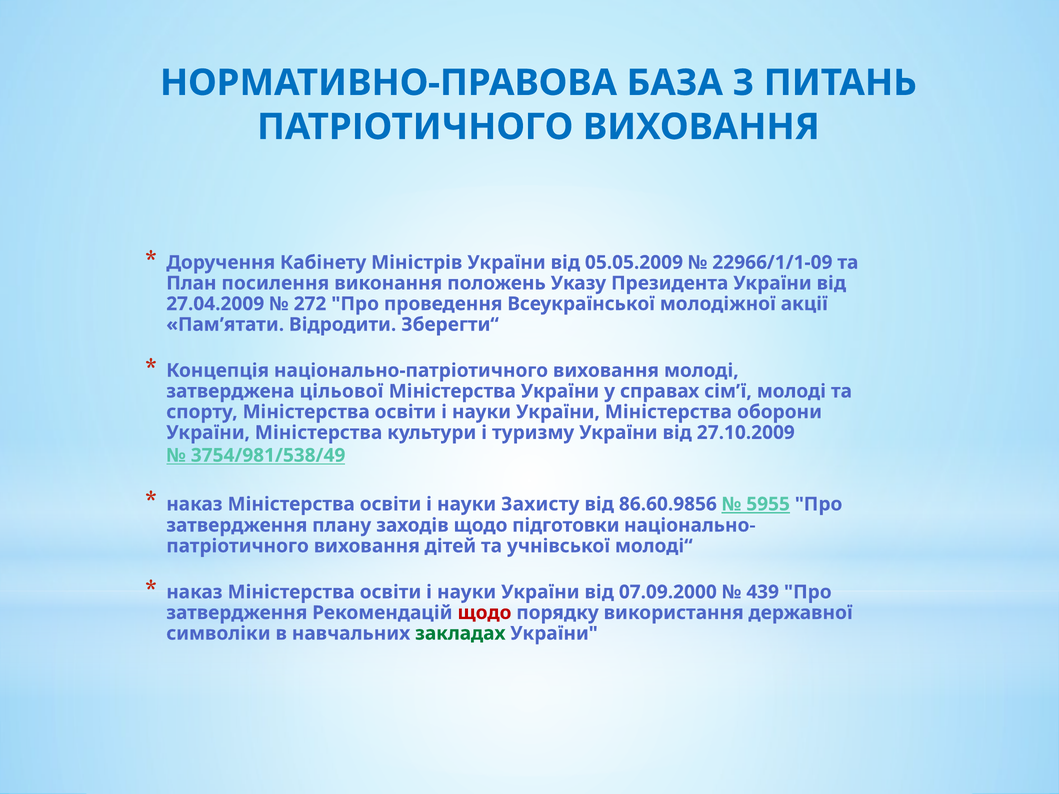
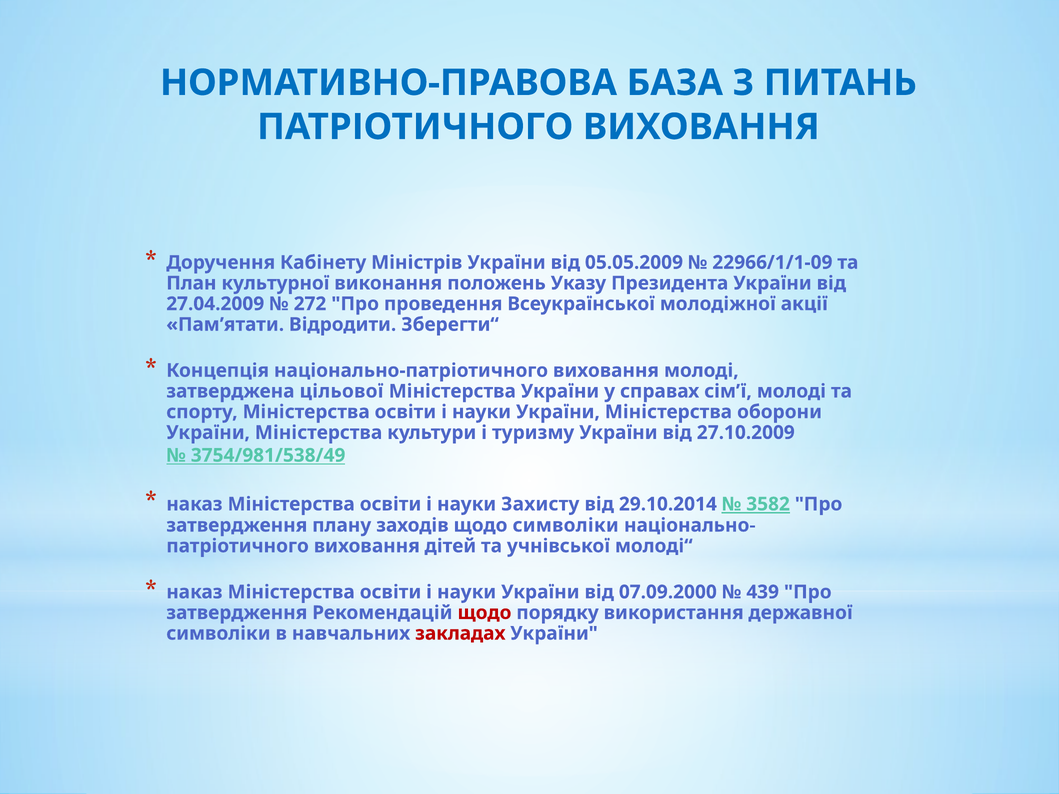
посилення: посилення -> культурної (275, 283)
86.60.9856: 86.60.9856 -> 29.10.2014 (668, 504)
5955: 5955 -> 3582 (768, 504)
щодо підготовки: підготовки -> символіки (566, 525)
закладах colour: green -> red (460, 634)
